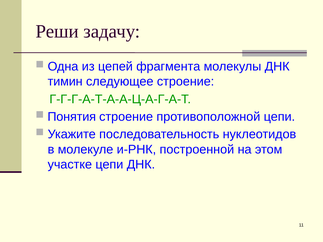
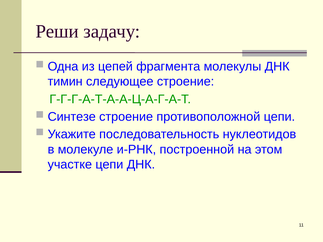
Понятия: Понятия -> Синтезе (72, 117)
